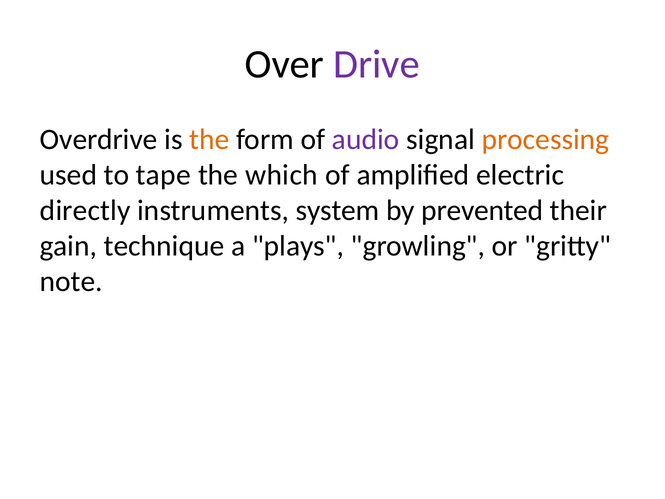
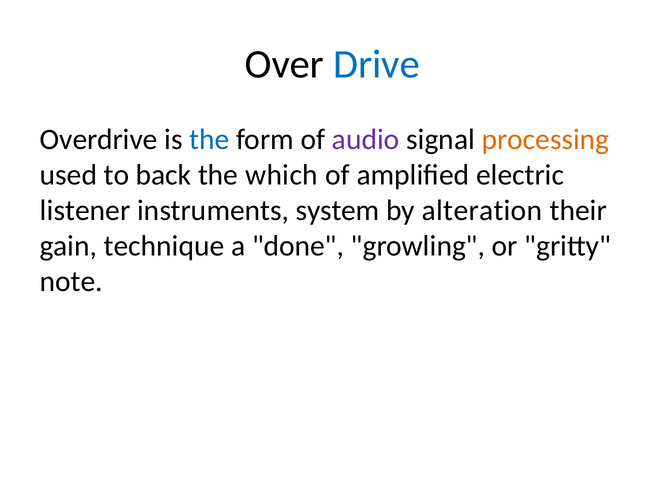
Drive colour: purple -> blue (377, 64)
the colour: orange -> blue (209, 140)
tape: tape -> back (164, 175)
directly: directly -> listener (85, 210)
prevented: prevented -> alteration (482, 210)
plays: plays -> done (298, 246)
